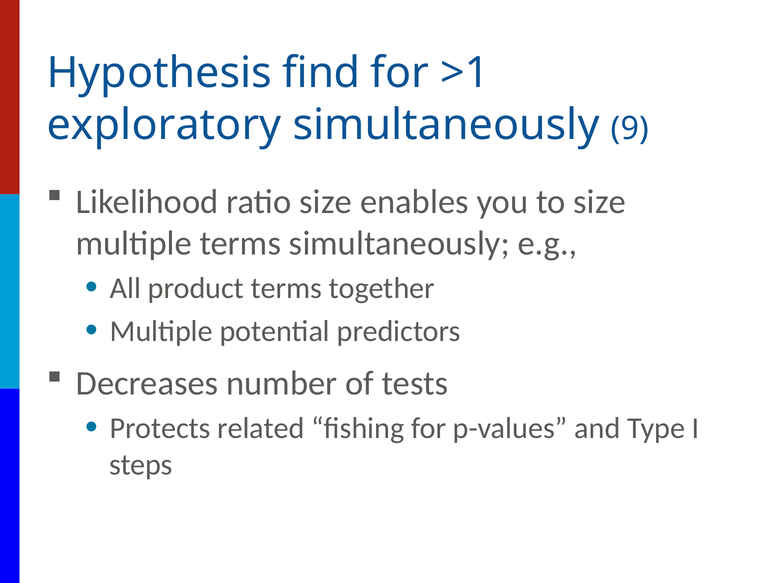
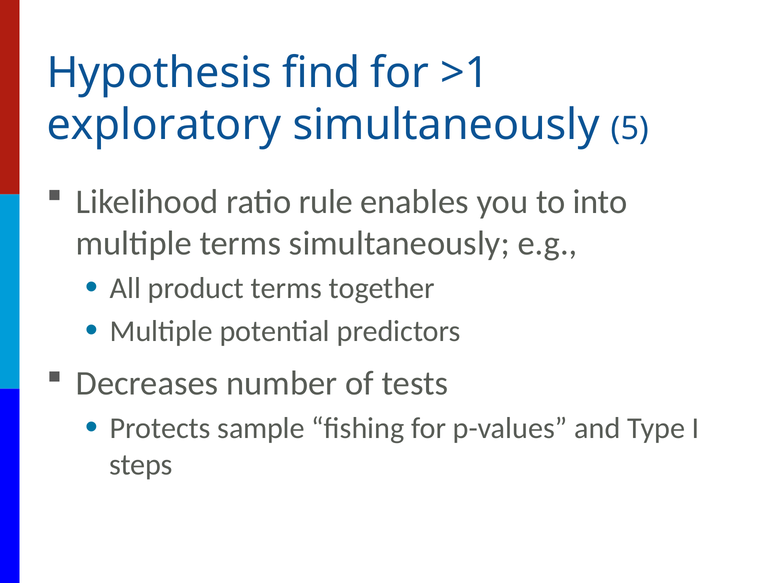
9: 9 -> 5 (630, 128)
ratio size: size -> rule (326, 202)
to size: size -> into (600, 202)
related: related -> sample (261, 428)
